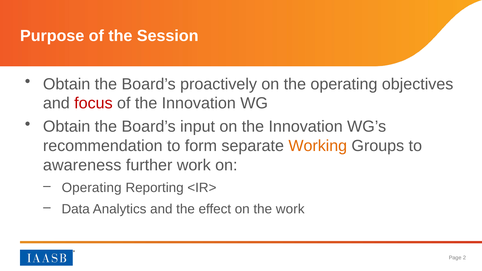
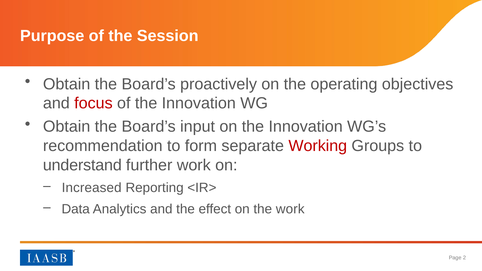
Working colour: orange -> red (318, 146)
awareness: awareness -> understand (82, 165)
Operating: Operating -> Increased (92, 188)
